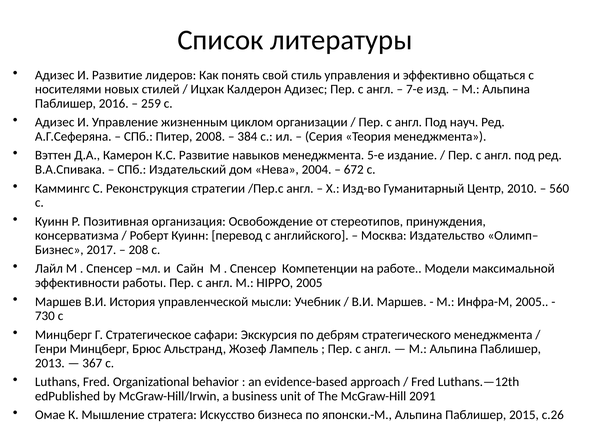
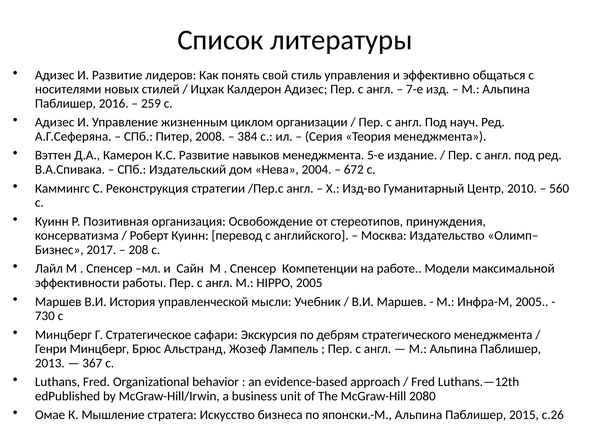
2091: 2091 -> 2080 (422, 396)
